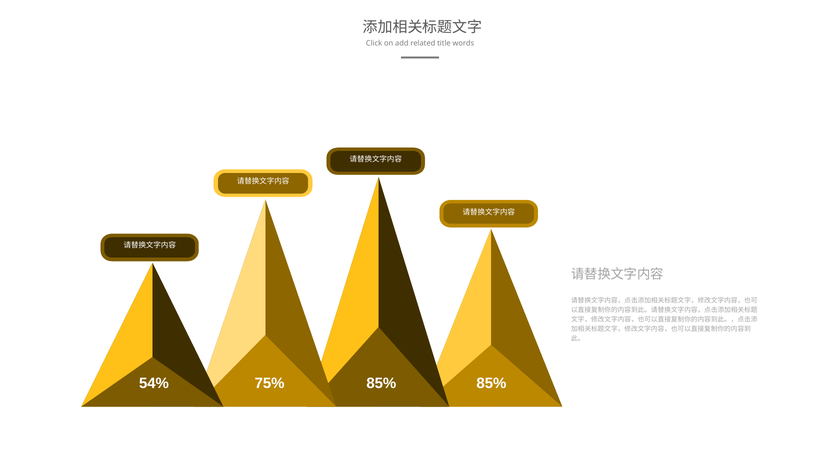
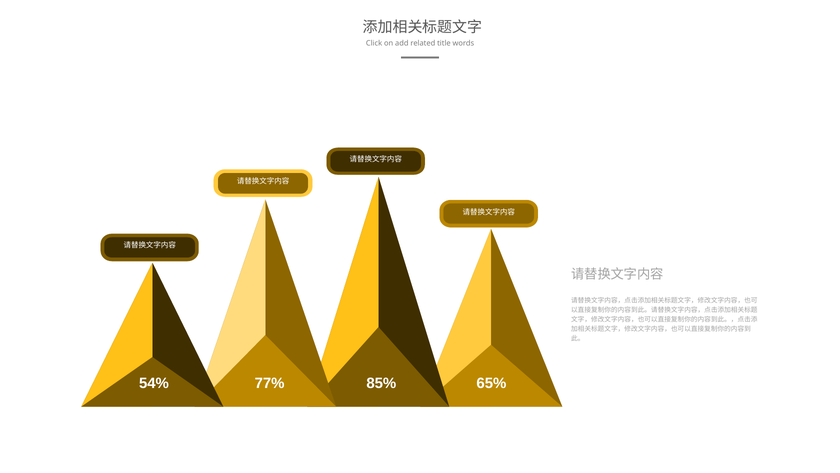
75%: 75% -> 77% (270, 383)
85% 85%: 85% -> 65% (491, 383)
